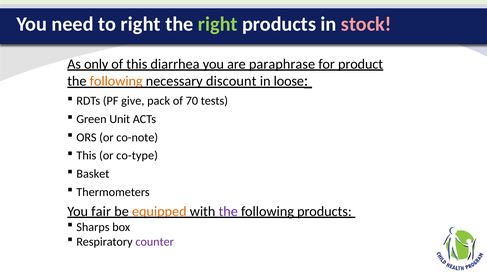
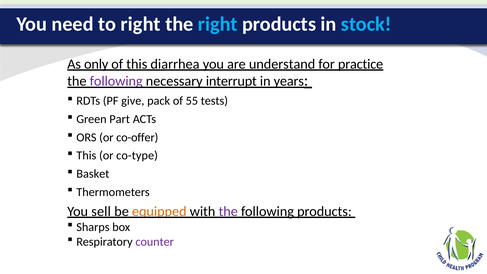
right colour: light green -> light blue (218, 24)
stock colour: pink -> light blue (366, 24)
paraphrase: paraphrase -> understand (282, 64)
product: product -> practice (361, 64)
following colour: orange -> purple (116, 81)
discount: discount -> interrupt (231, 81)
loose: loose -> years (289, 81)
70: 70 -> 55 (192, 101)
Unit: Unit -> Part (120, 119)
co-note: co-note -> co-offer (137, 137)
fair: fair -> sell (101, 211)
